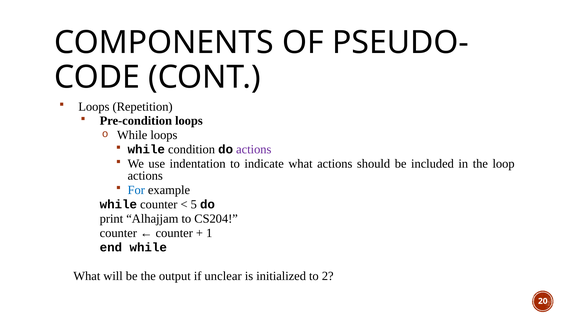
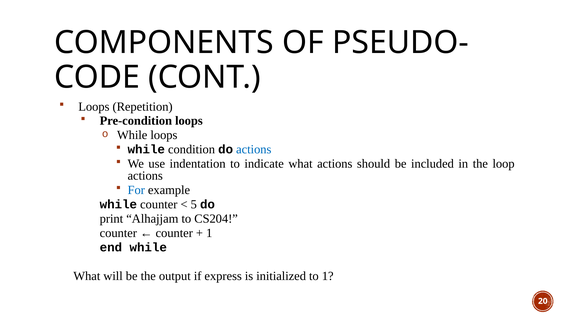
actions colour: purple -> blue (254, 150)
unclear: unclear -> express (223, 276)
to 2: 2 -> 1 (328, 276)
